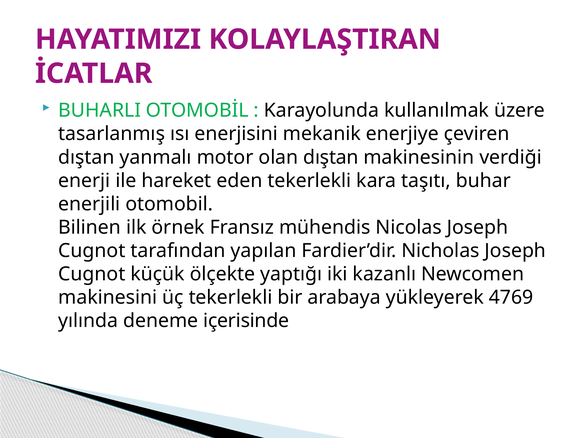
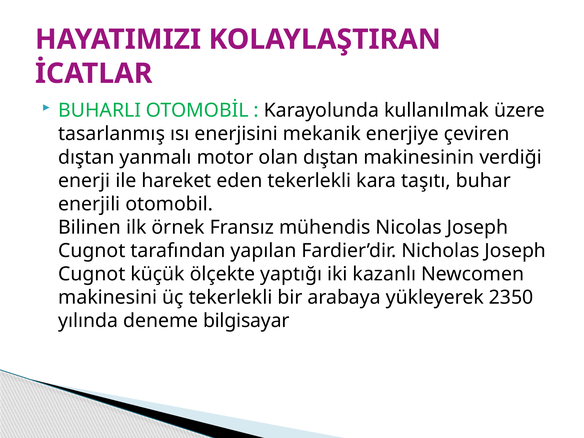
4769: 4769 -> 2350 (511, 297)
içerisinde: içerisinde -> bilgisayar (246, 321)
